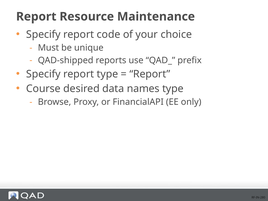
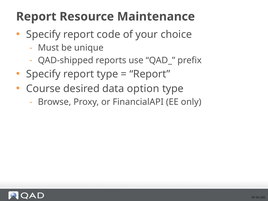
names: names -> option (143, 89)
